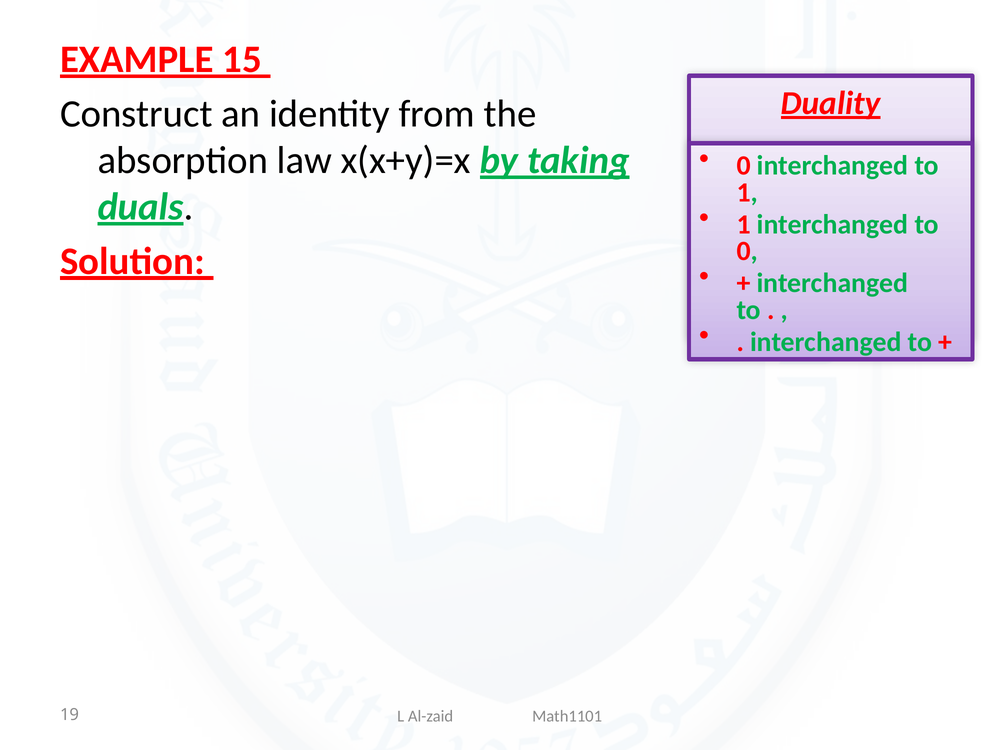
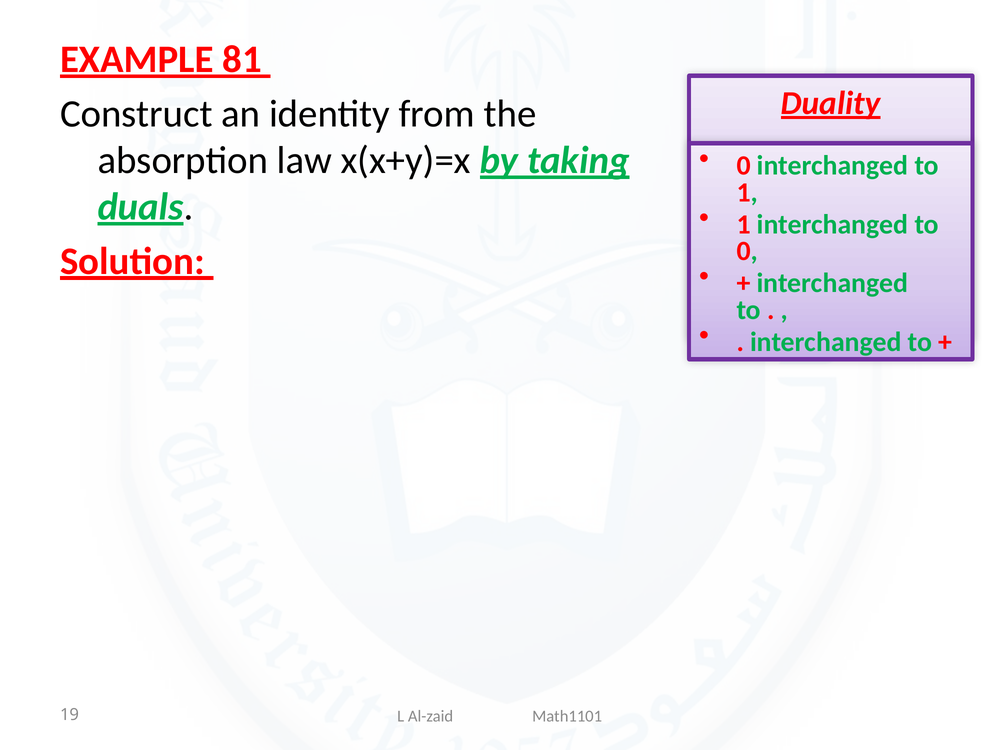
15: 15 -> 81 (242, 59)
